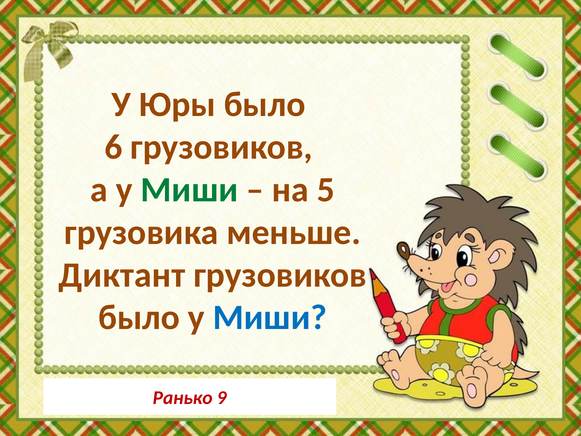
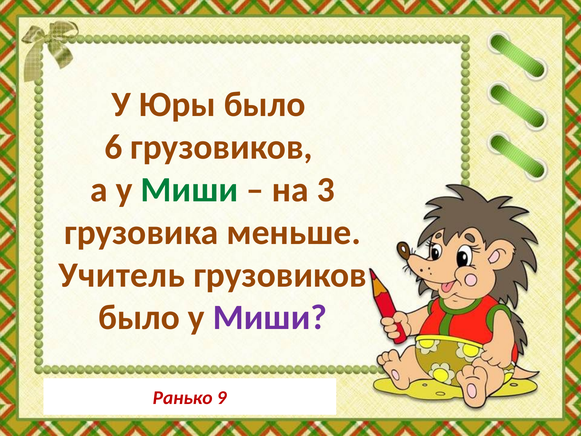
5: 5 -> 3 (326, 190)
Диктант: Диктант -> Учитель (122, 275)
Миши colour: blue -> purple (270, 317)
